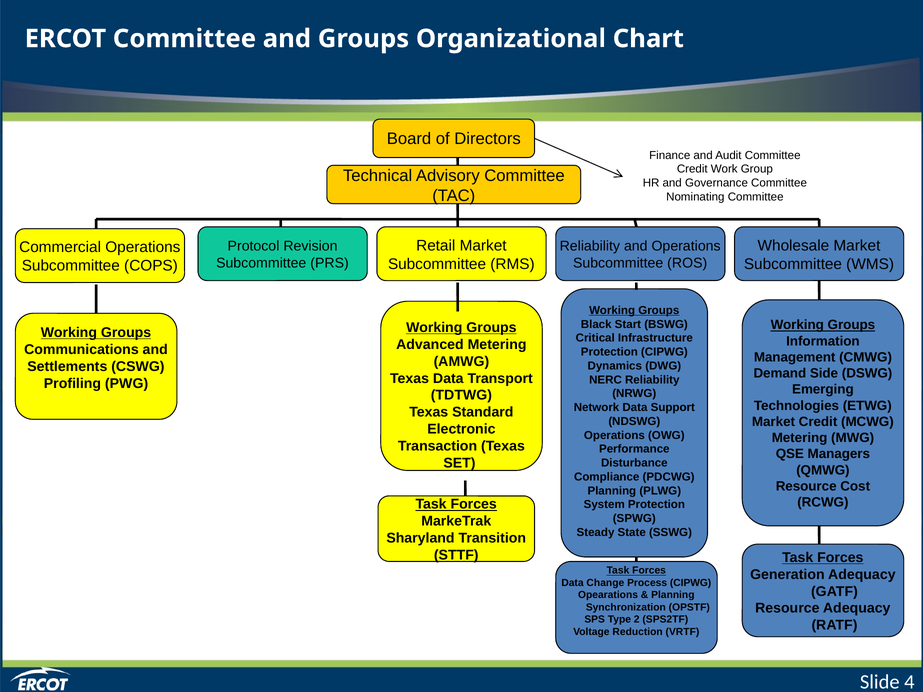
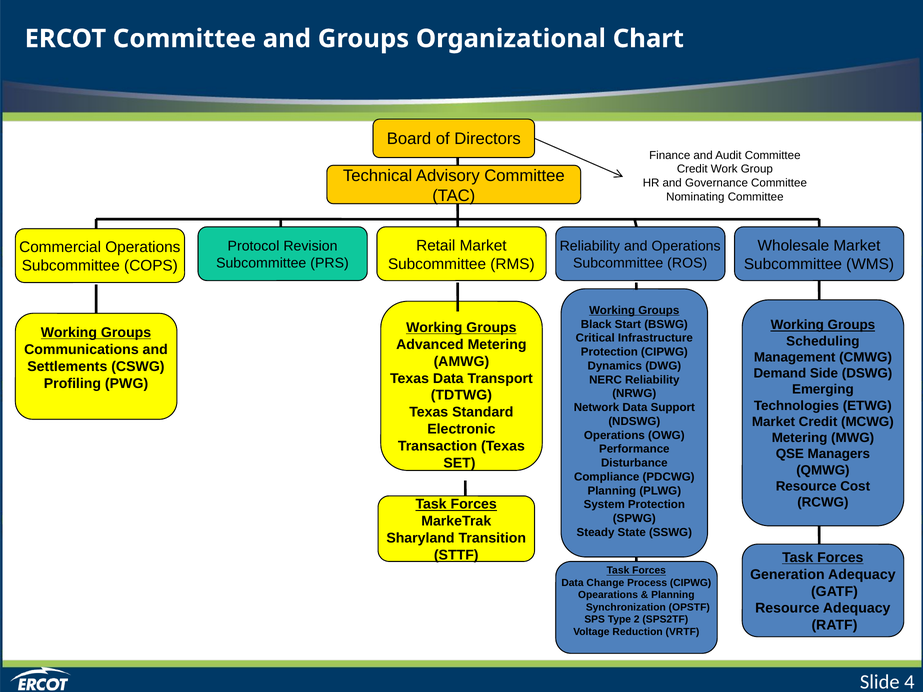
Information: Information -> Scheduling (823, 341)
